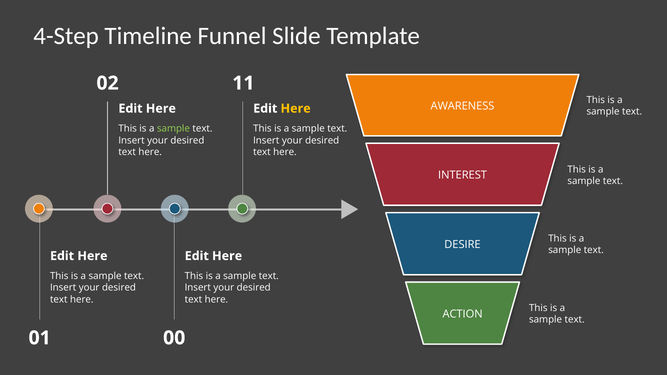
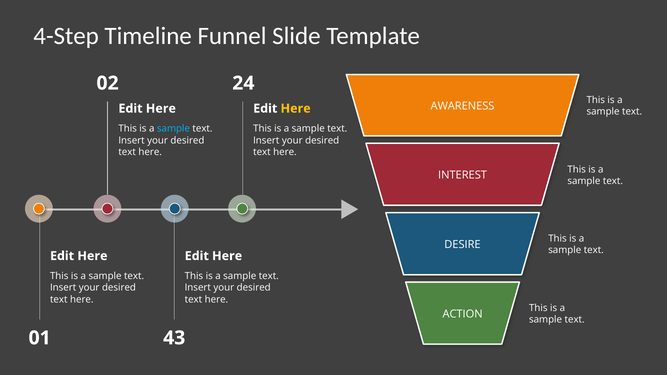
11: 11 -> 24 (243, 83)
sample colour: light green -> light blue (173, 129)
00: 00 -> 43 (174, 338)
